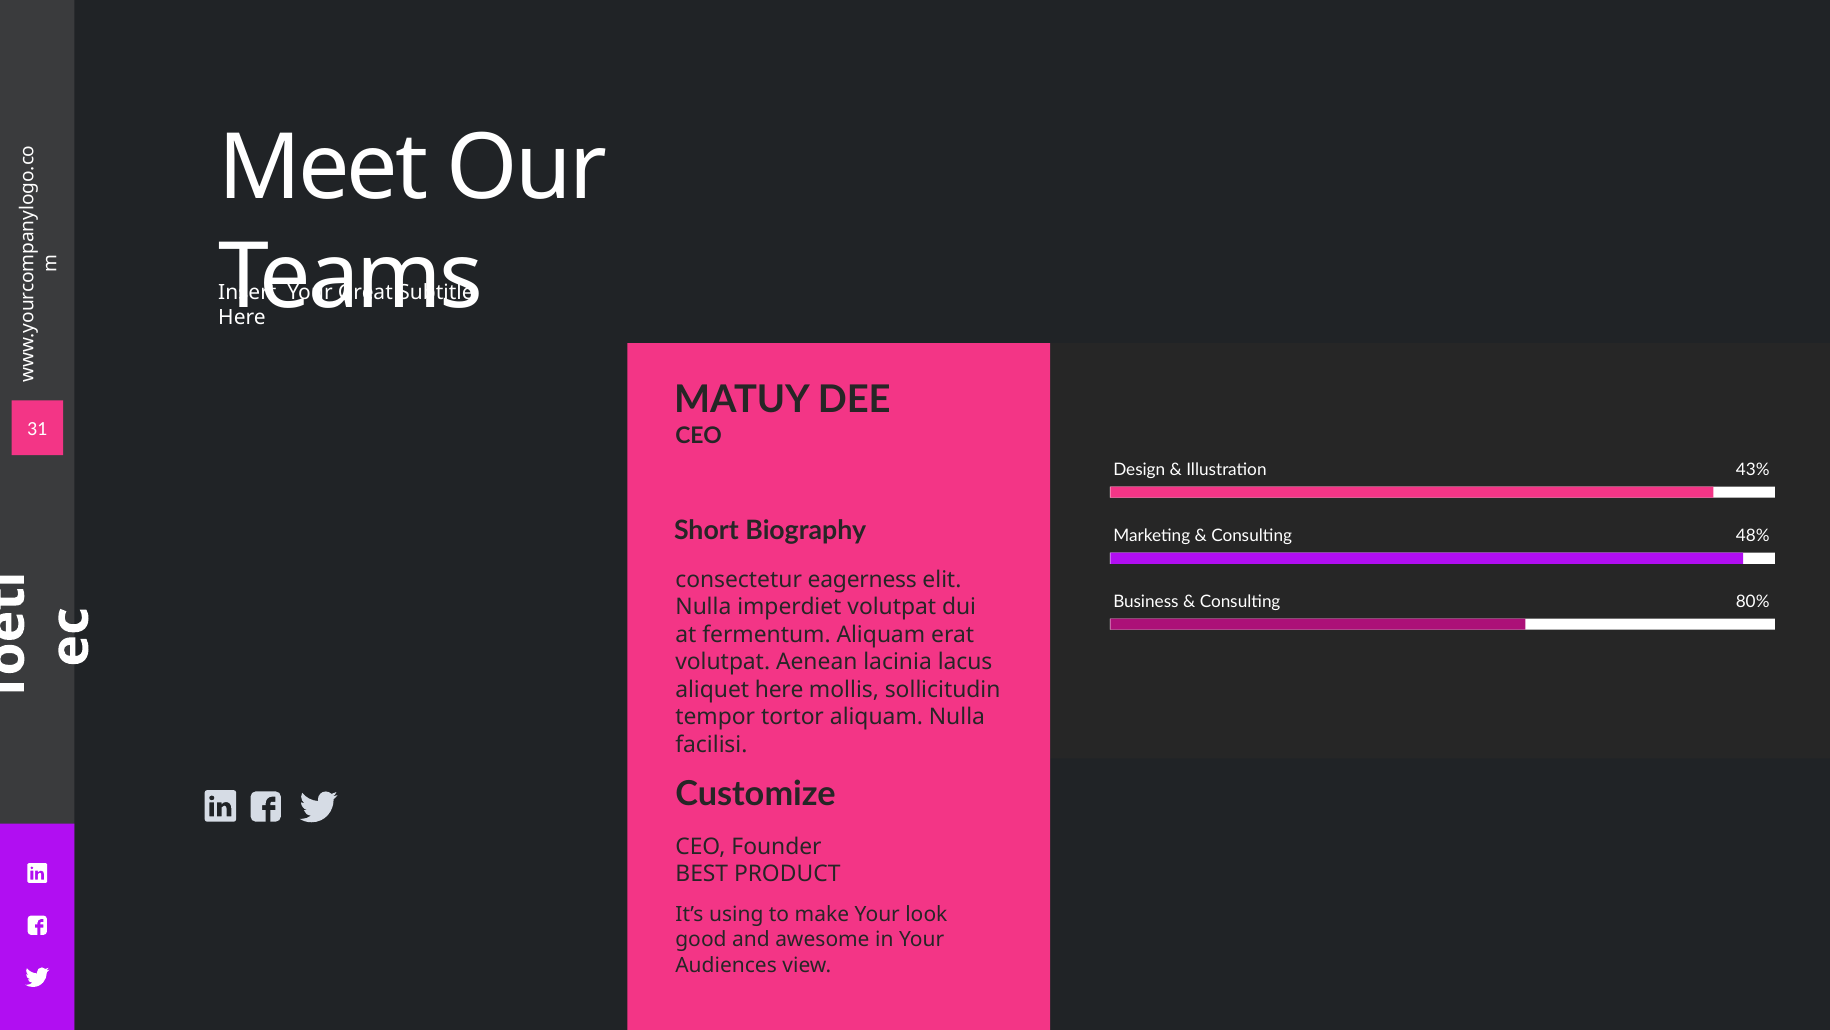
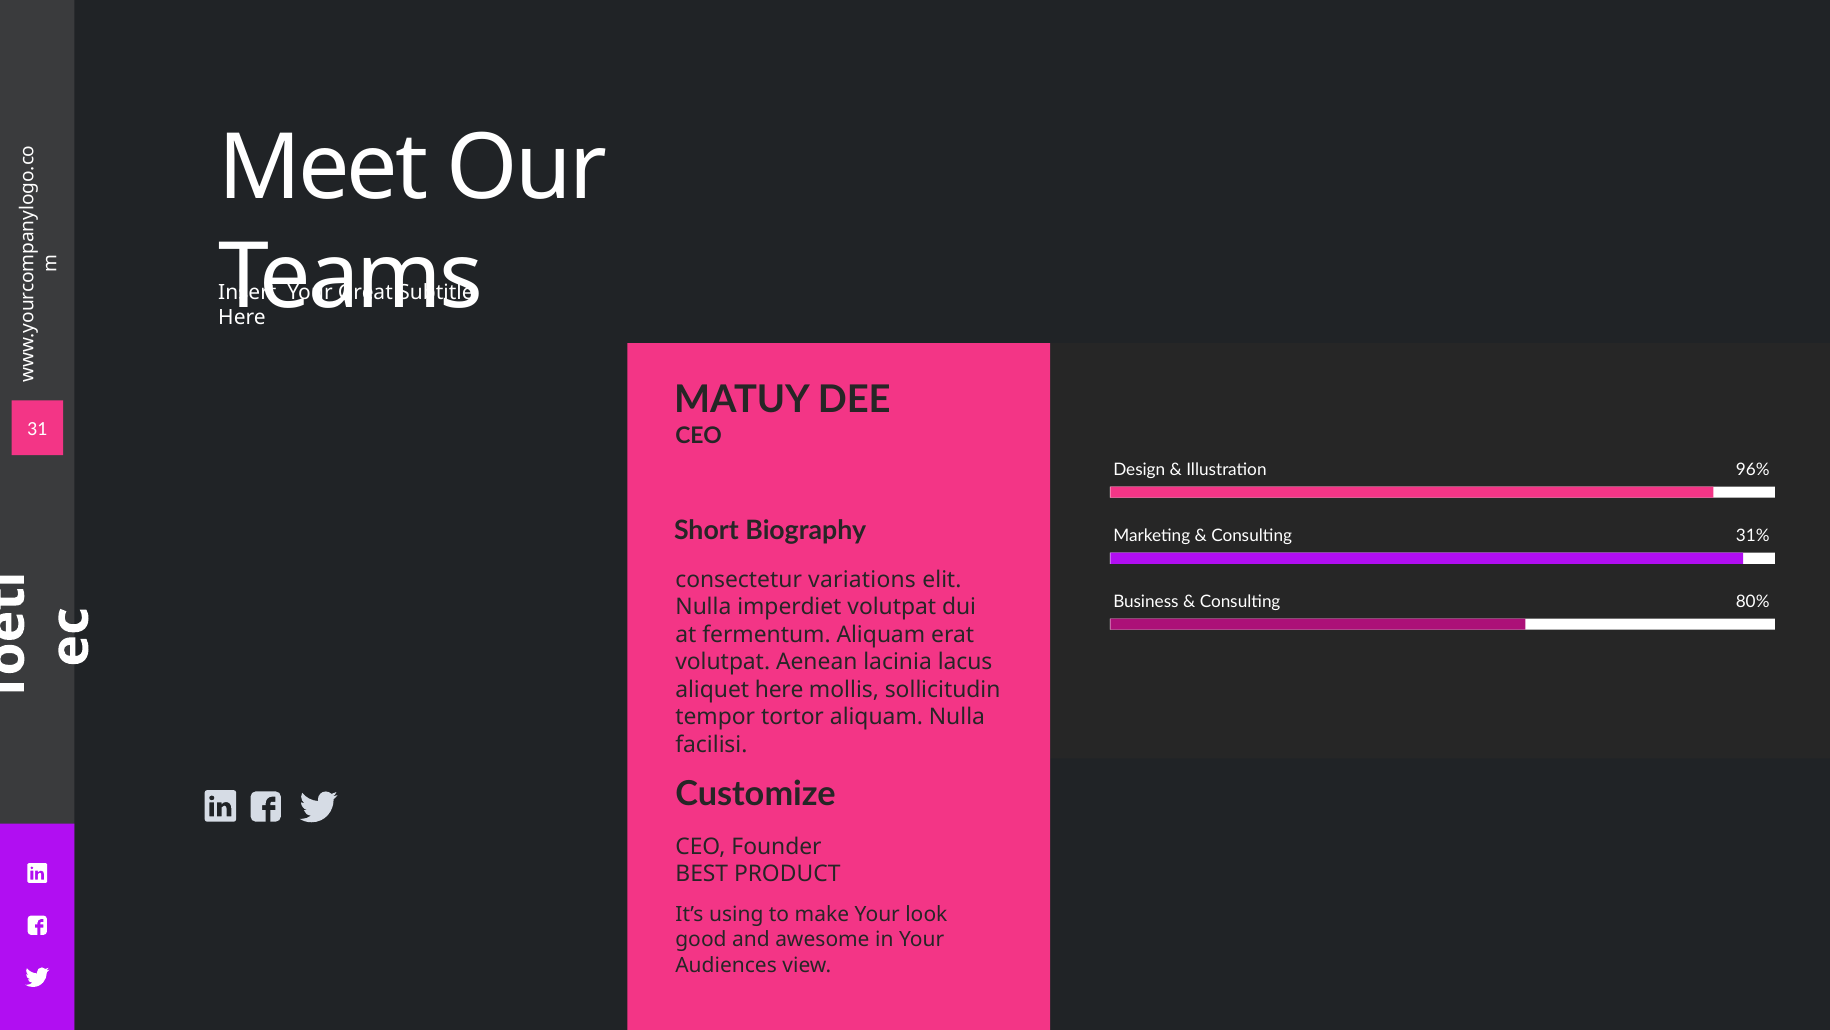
43%: 43% -> 96% (1753, 470)
48%: 48% -> 31% (1753, 536)
eagerness: eagerness -> variations (862, 580)
